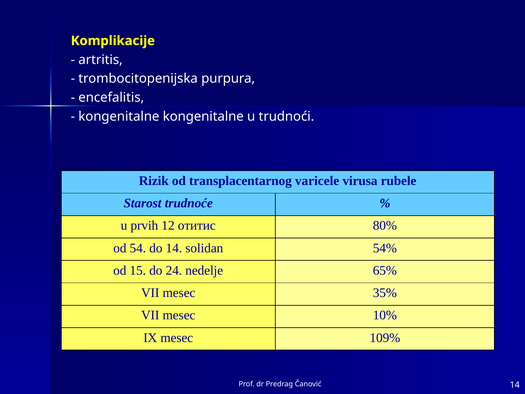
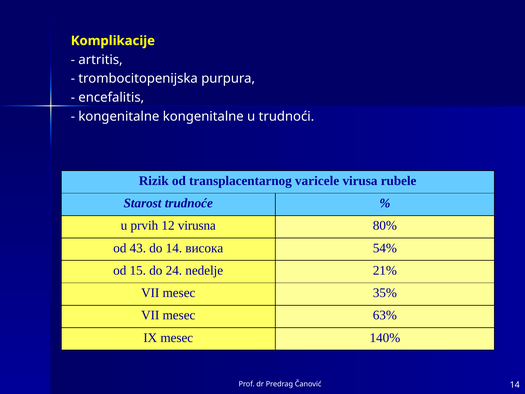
отитис: отитис -> virusna (197, 225)
54: 54 -> 43 (138, 248)
solidan: solidan -> висока (204, 248)
65%: 65% -> 21% (385, 270)
10%: 10% -> 63% (385, 315)
109%: 109% -> 140% (385, 337)
